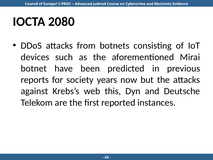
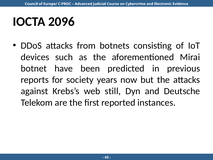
2080: 2080 -> 2096 (61, 22)
this: this -> still (113, 91)
